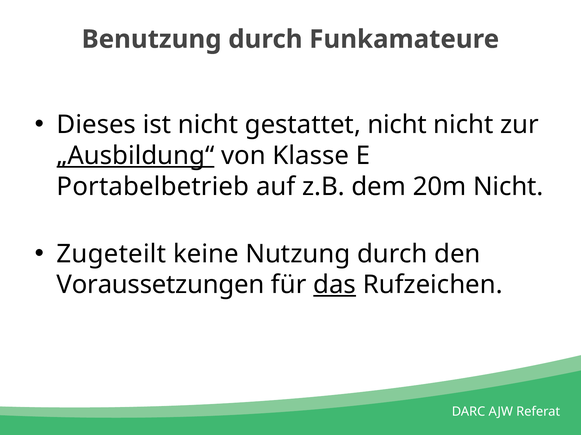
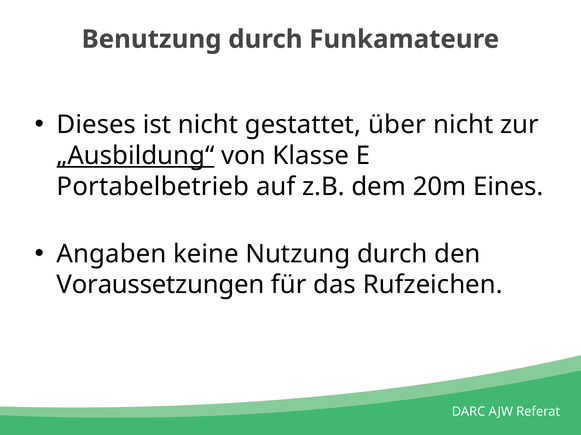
gestattet nicht: nicht -> über (397, 125)
20m Nicht: Nicht -> Eines (508, 187)
Zugeteilt: Zugeteilt -> Angaben (112, 254)
das underline: present -> none (335, 285)
